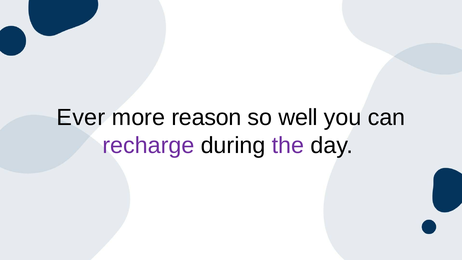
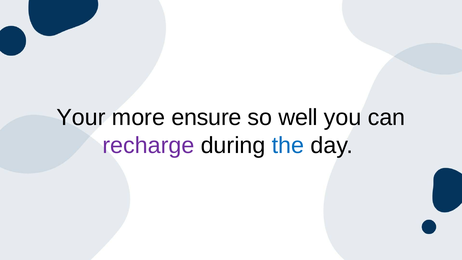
Ever: Ever -> Your (81, 118)
reason: reason -> ensure (206, 118)
the colour: purple -> blue (288, 146)
